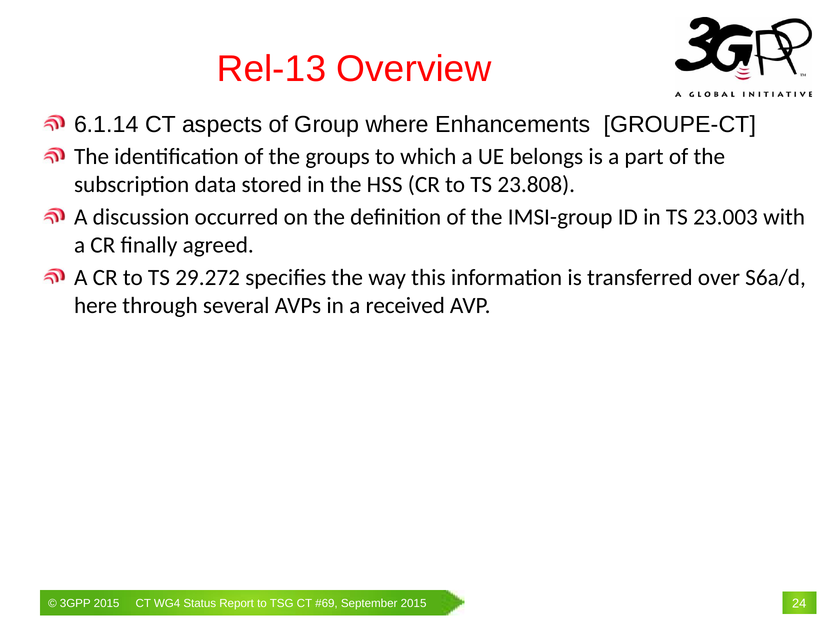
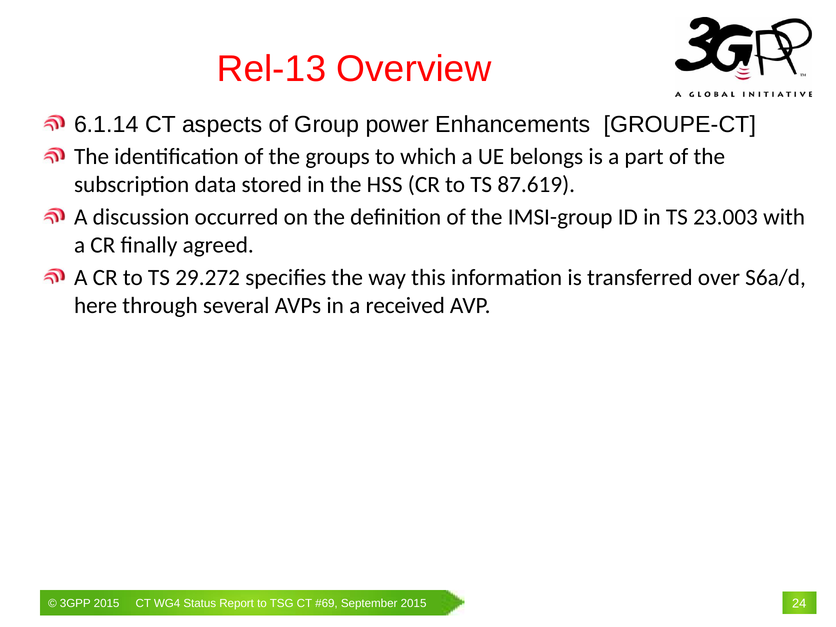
where: where -> power (397, 124)
23.808: 23.808 -> 87.619 (536, 185)
